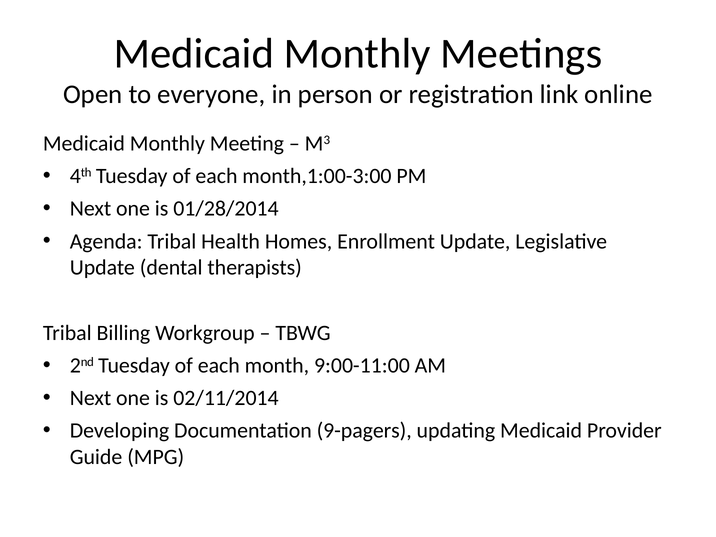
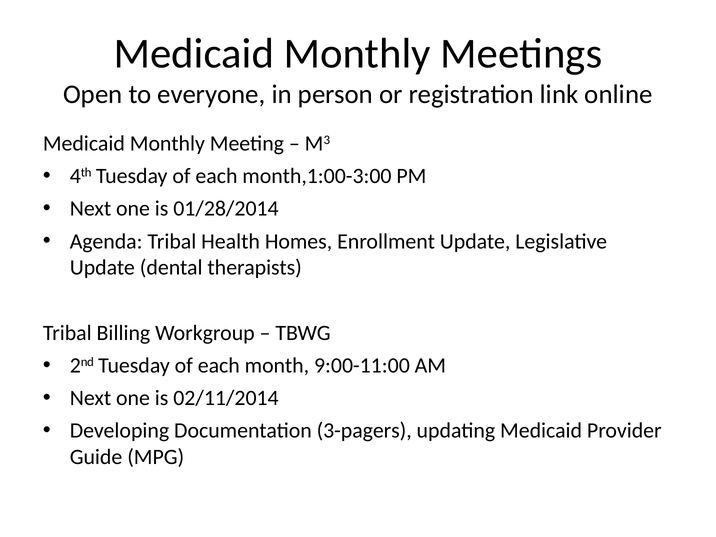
9-pagers: 9-pagers -> 3-pagers (364, 431)
